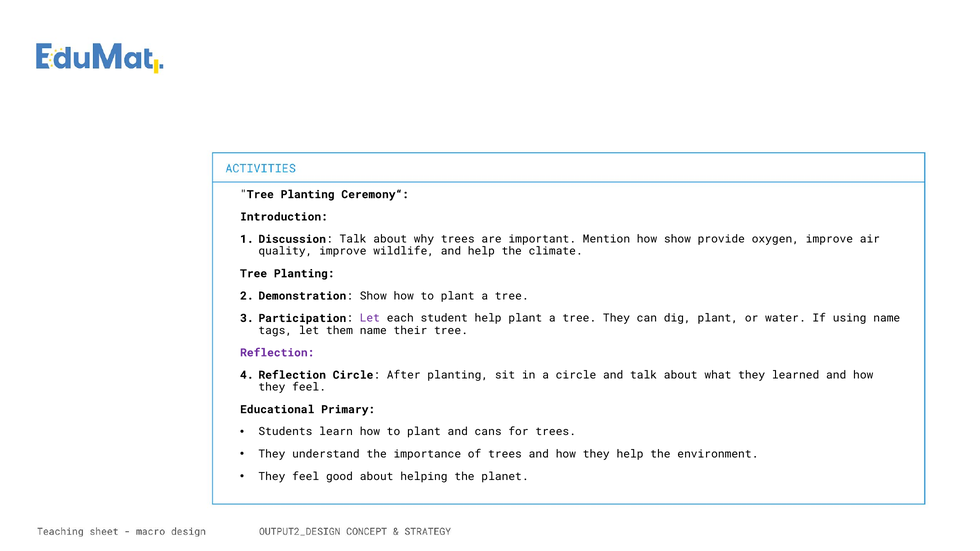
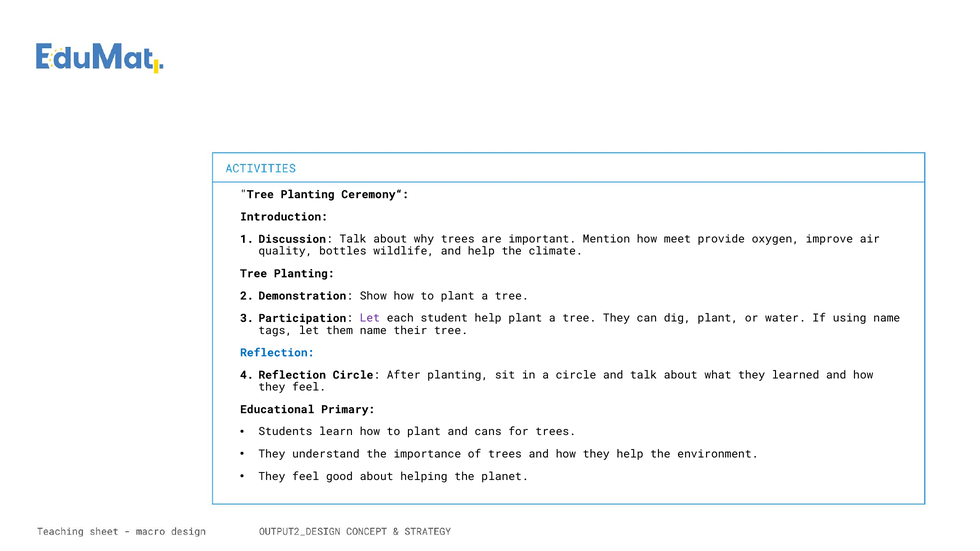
how show: show -> meet (677, 239)
quality improve: improve -> bottles (343, 251)
Reflection colour: purple -> blue (277, 353)
